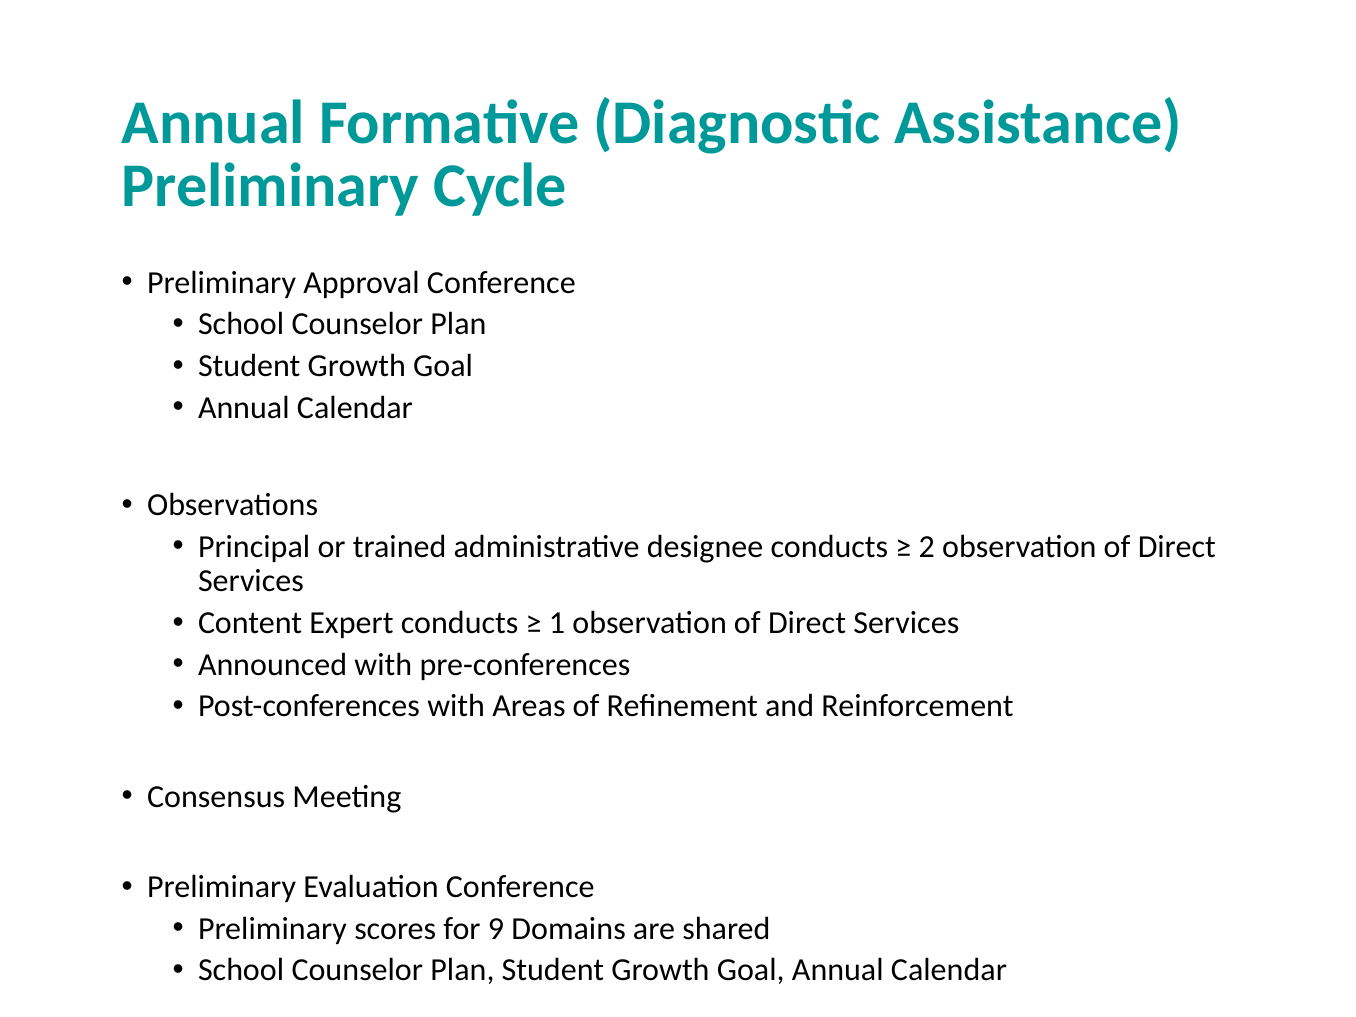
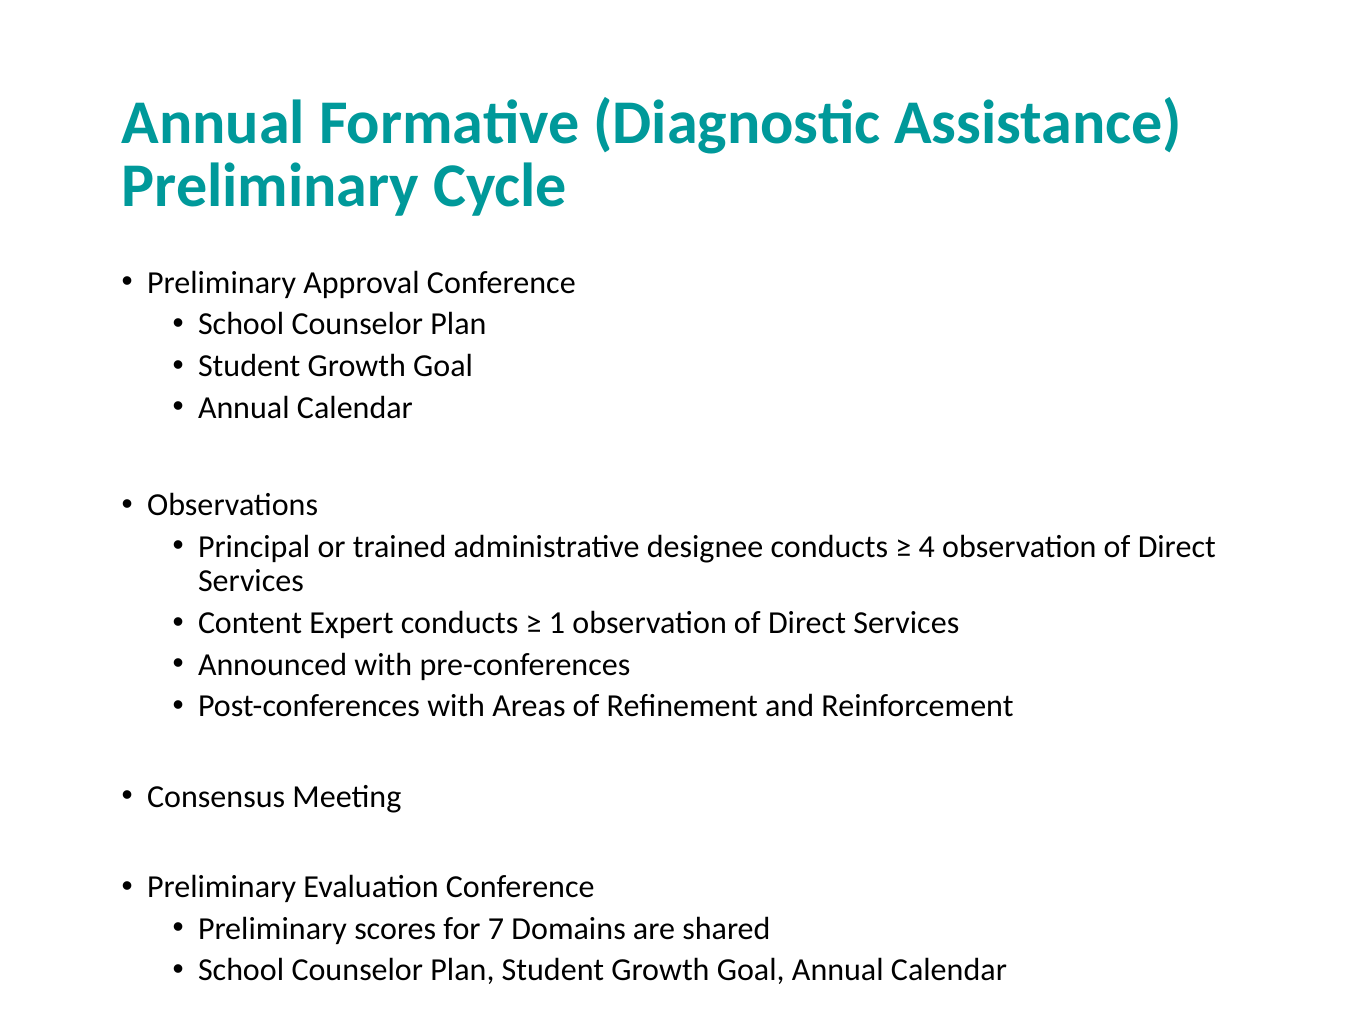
2: 2 -> 4 (927, 547)
9: 9 -> 7 (496, 928)
